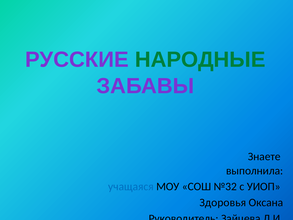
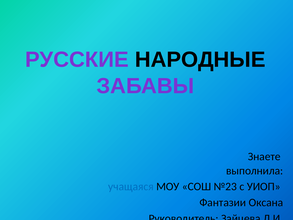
НАРОДНЫЕ colour: green -> black (200, 60)
№32: №32 -> №23 (225, 186)
Здоровья: Здоровья -> Фантазии (223, 202)
